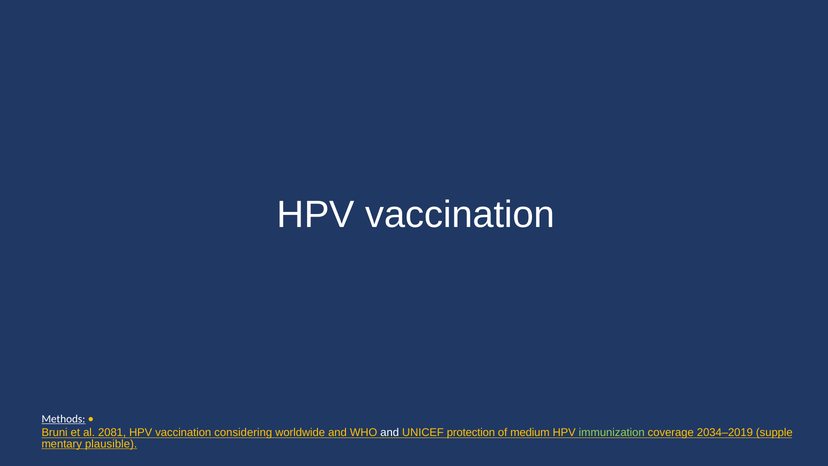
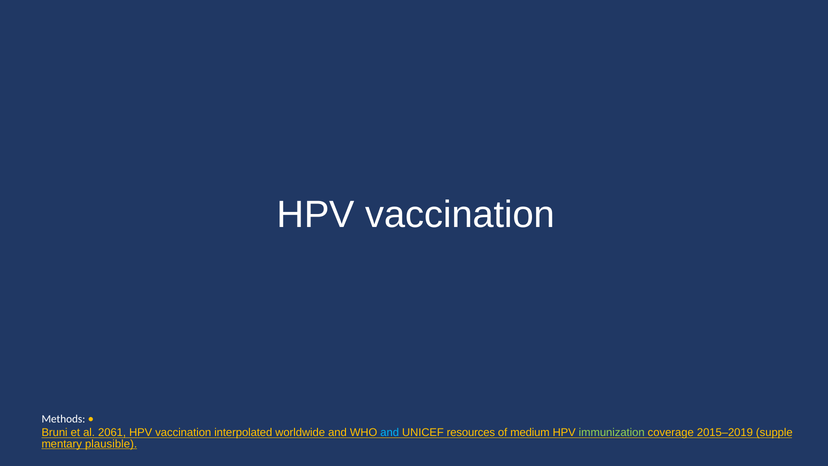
Methods underline: present -> none (63, 419)
2081: 2081 -> 2061 (112, 432)
considering: considering -> interpolated (243, 432)
and colour: white -> light blue (390, 432)
protection: protection -> resources (471, 432)
2034–2019: 2034–2019 -> 2015–2019 (725, 432)
